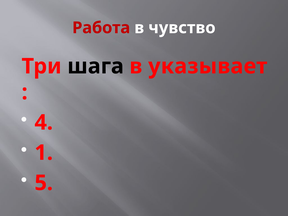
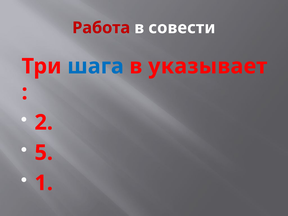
чувство: чувство -> совести (182, 28)
шага colour: black -> blue (96, 66)
4: 4 -> 2 (44, 122)
1: 1 -> 5 (44, 153)
5: 5 -> 1 (44, 183)
